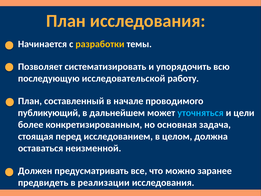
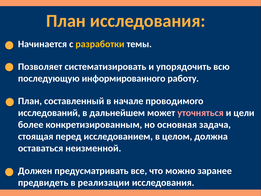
исследовательской: исследовательской -> информированного (124, 78)
публикующий: публикующий -> исследований (49, 113)
уточняться colour: light blue -> pink (201, 113)
